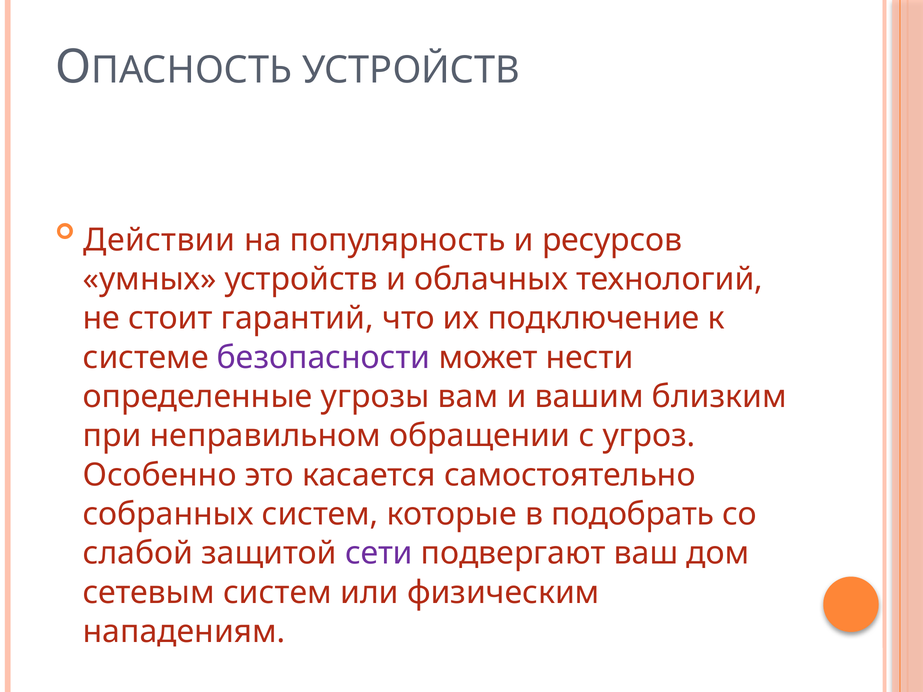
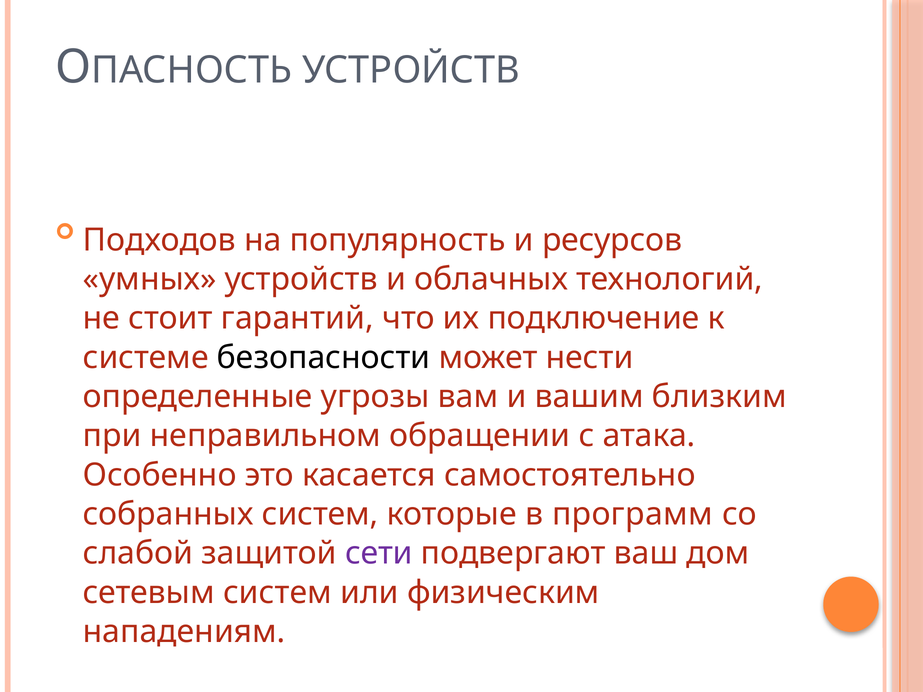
Действии: Действии -> Подходов (159, 240)
безопасности colour: purple -> black (324, 358)
угроз: угроз -> атака (649, 436)
подобрать: подобрать -> программ (632, 514)
